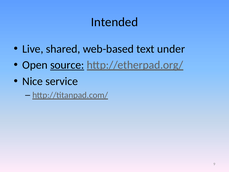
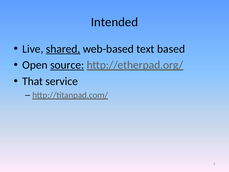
shared underline: none -> present (63, 49)
under: under -> based (171, 49)
Nice: Nice -> That (33, 81)
